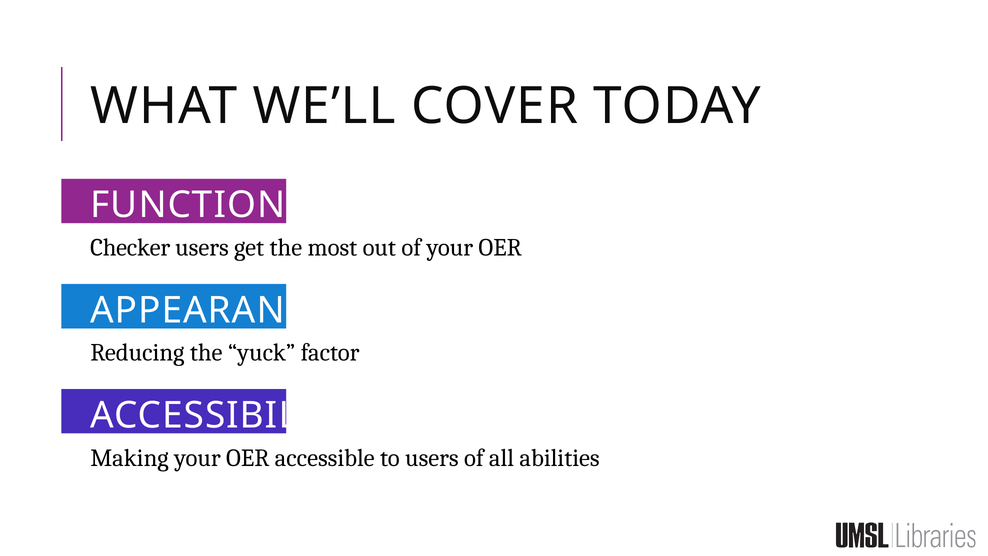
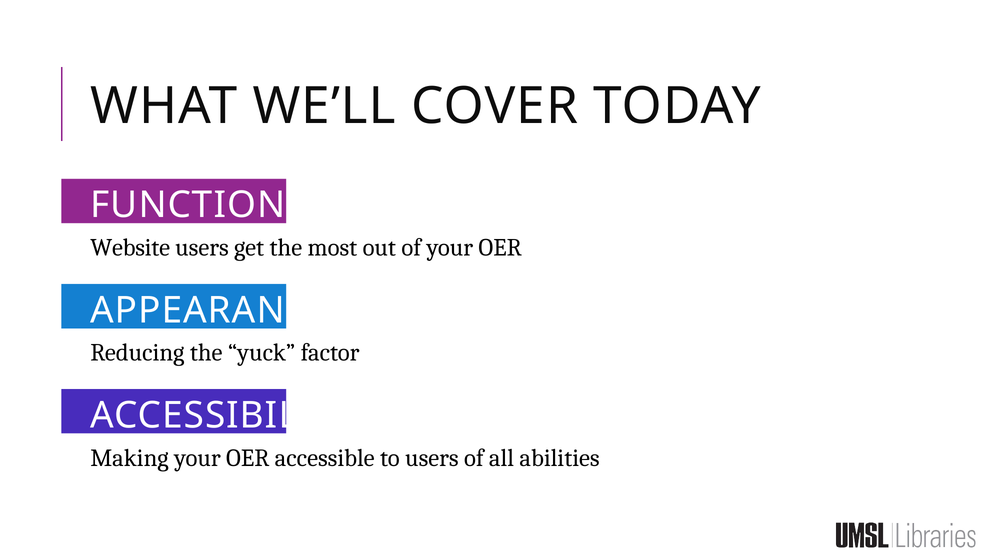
Checker: Checker -> Website (130, 247)
